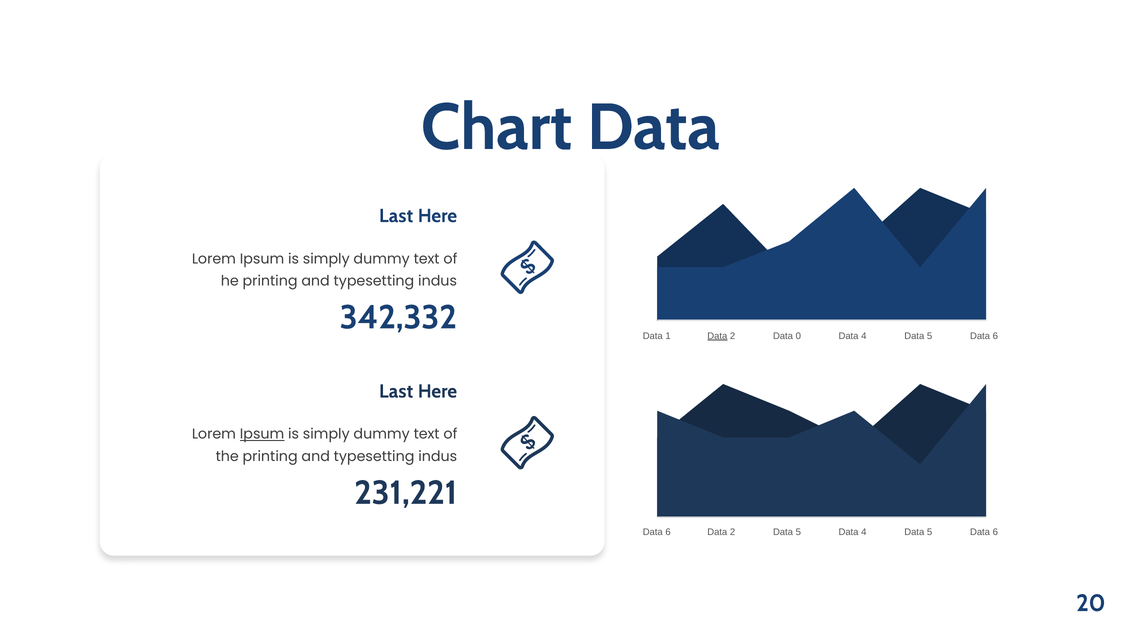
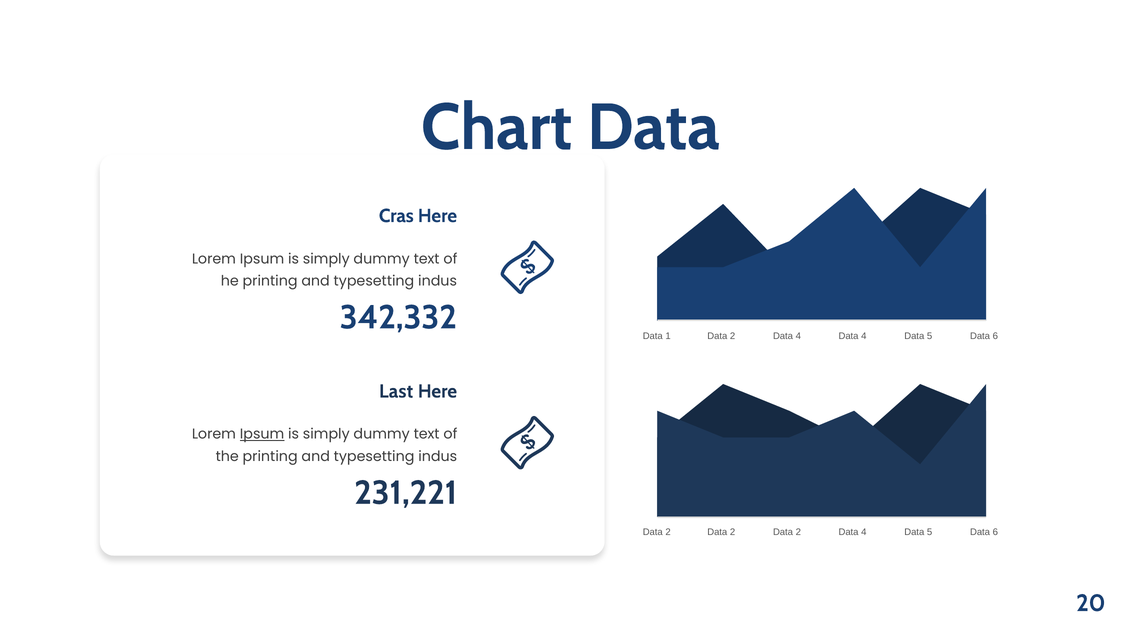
Last: Last -> Cras (396, 216)
Data underline: present -> none (717, 336)
0: 0 -> 4 (798, 336)
6: 6 -> 2 (668, 532)
5: 5 -> 2 (798, 532)
